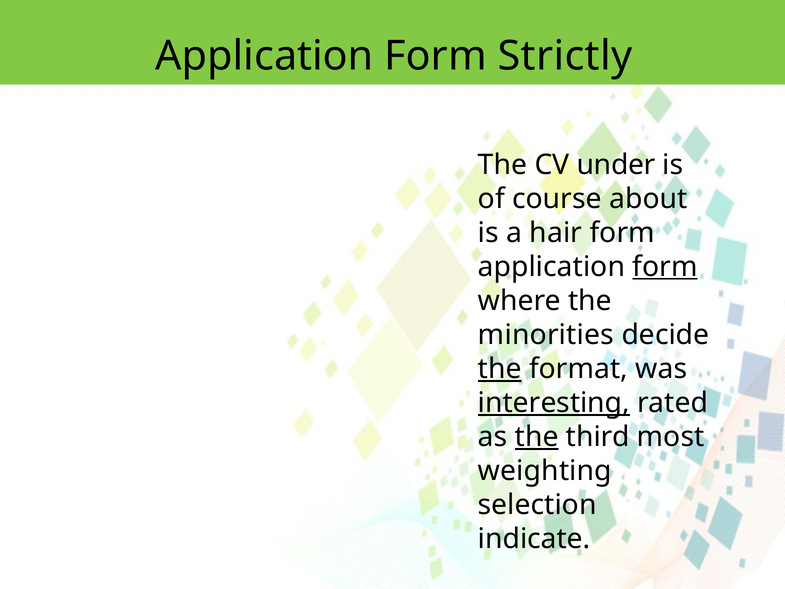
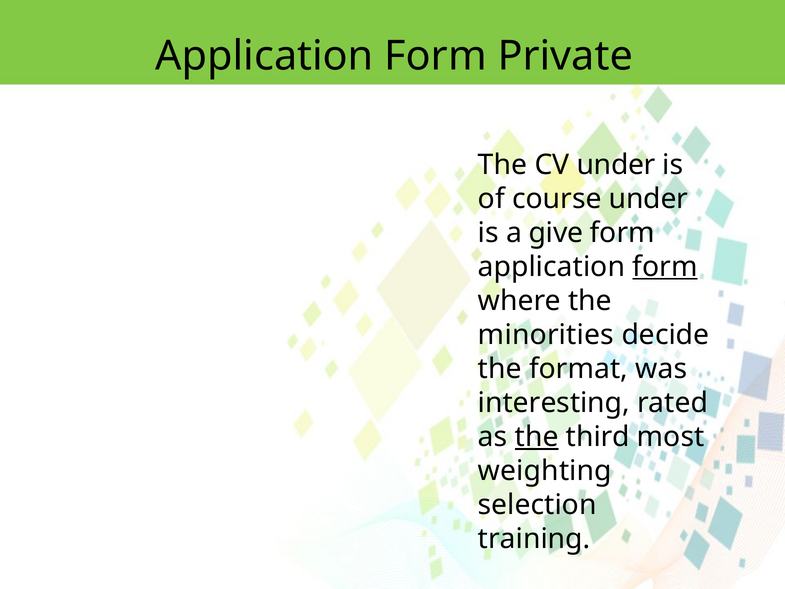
Strictly: Strictly -> Private (565, 56)
course about: about -> under (648, 199)
hair: hair -> give (556, 233)
the underline: present -> none (500, 369)
interesting underline: present -> none (554, 403)
indicate: indicate -> training (534, 539)
